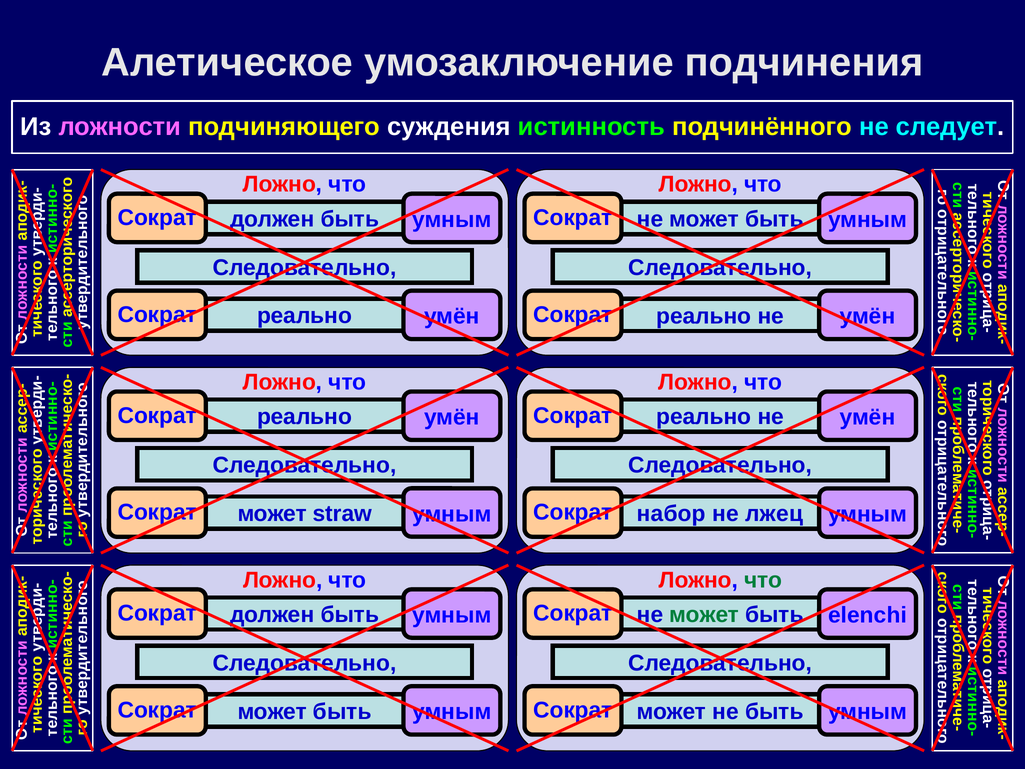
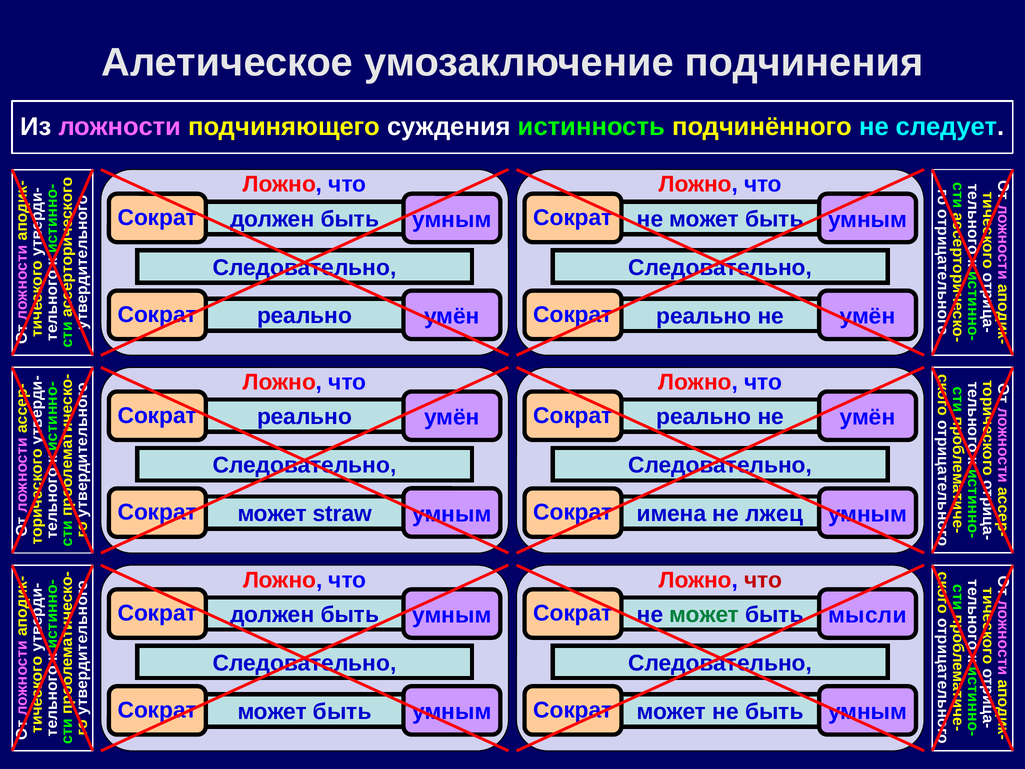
набор: набор -> имена (672, 513)
что colour: green -> red (763, 580)
elenchi: elenchi -> мысли (867, 615)
